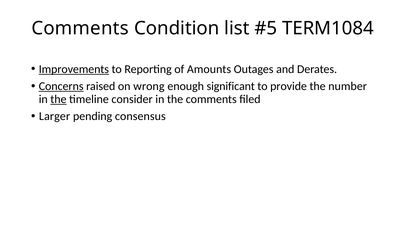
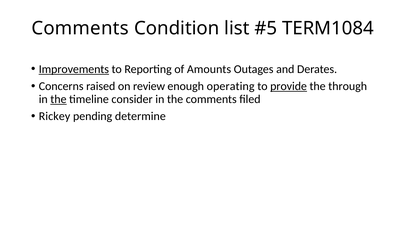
Concerns underline: present -> none (61, 86)
wrong: wrong -> review (149, 86)
significant: significant -> operating (231, 86)
provide underline: none -> present (289, 86)
number: number -> through (348, 86)
Larger: Larger -> Rickey (55, 116)
consensus: consensus -> determine (140, 116)
